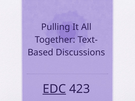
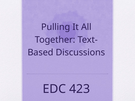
EDC underline: present -> none (54, 89)
